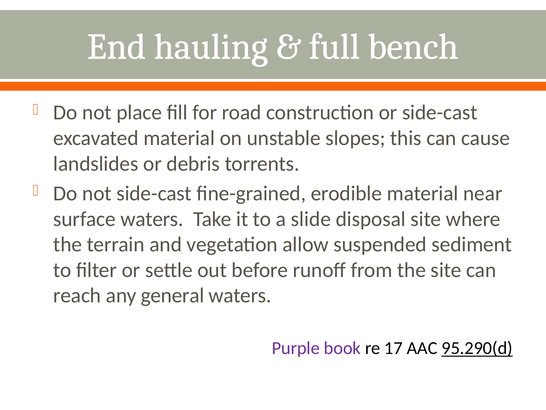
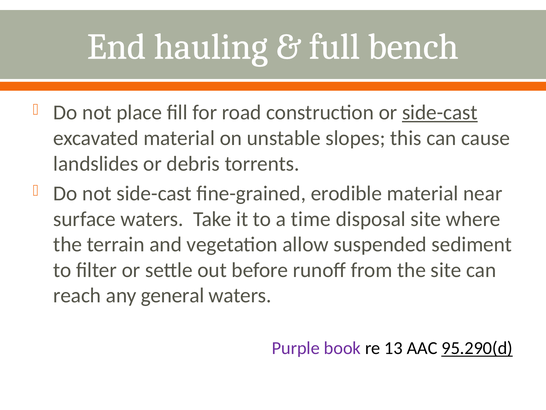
side-cast underline: none -> present (440, 113)
slide: slide -> time (311, 219)
17: 17 -> 13 (393, 348)
